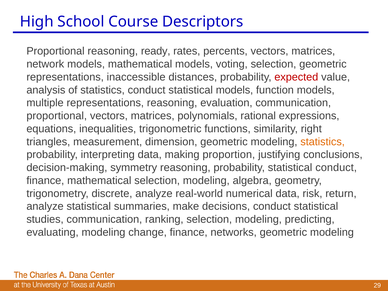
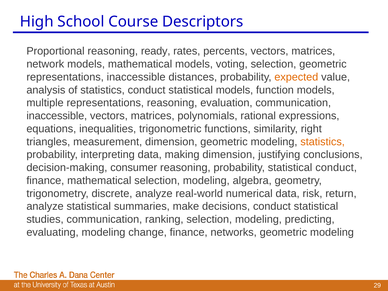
expected colour: red -> orange (296, 77)
proportional: proportional -> inaccessible (57, 116)
making proportion: proportion -> dimension (229, 155)
symmetry: symmetry -> consumer (134, 168)
